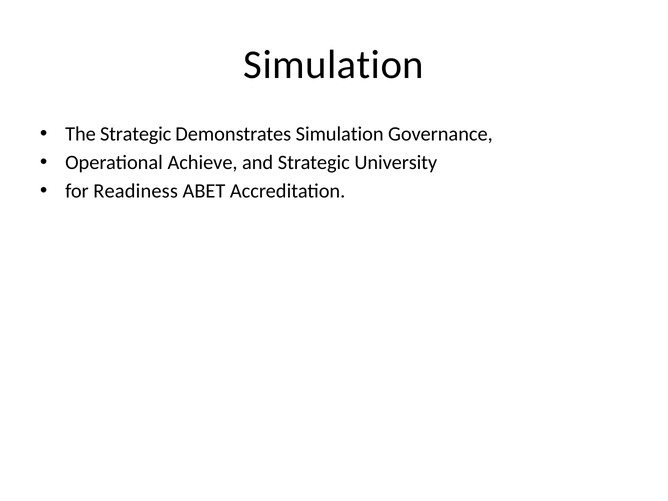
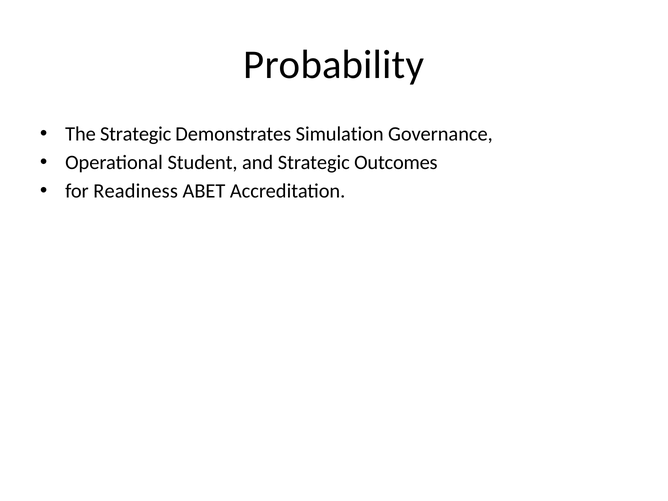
Simulation: Simulation -> Probability (334, 65)
Achieve: Achieve -> Student (203, 162)
University: University -> Outcomes (396, 162)
